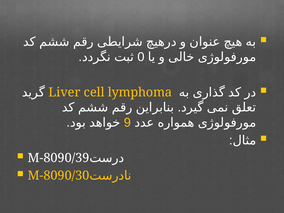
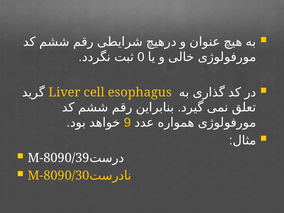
lymphoma: lymphoma -> esophagus (140, 92)
